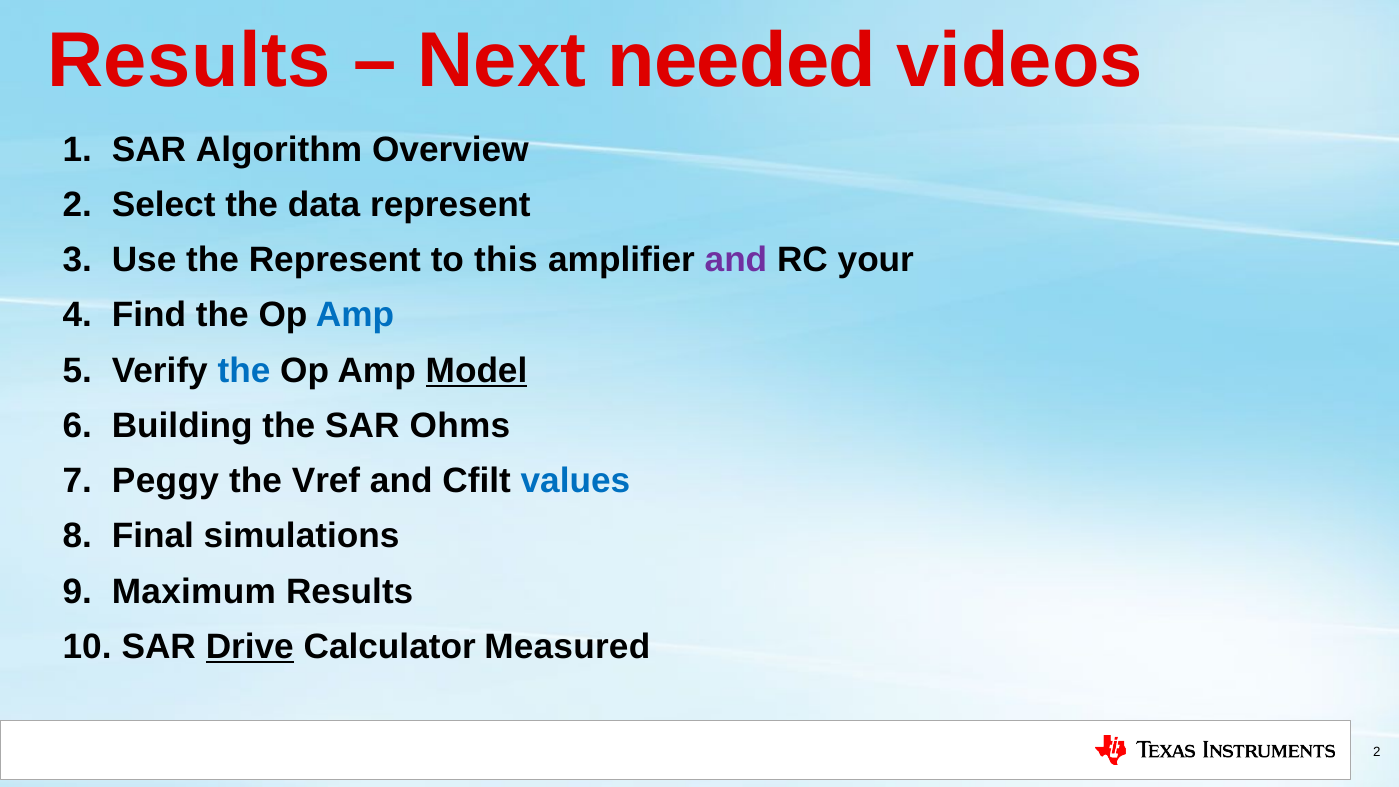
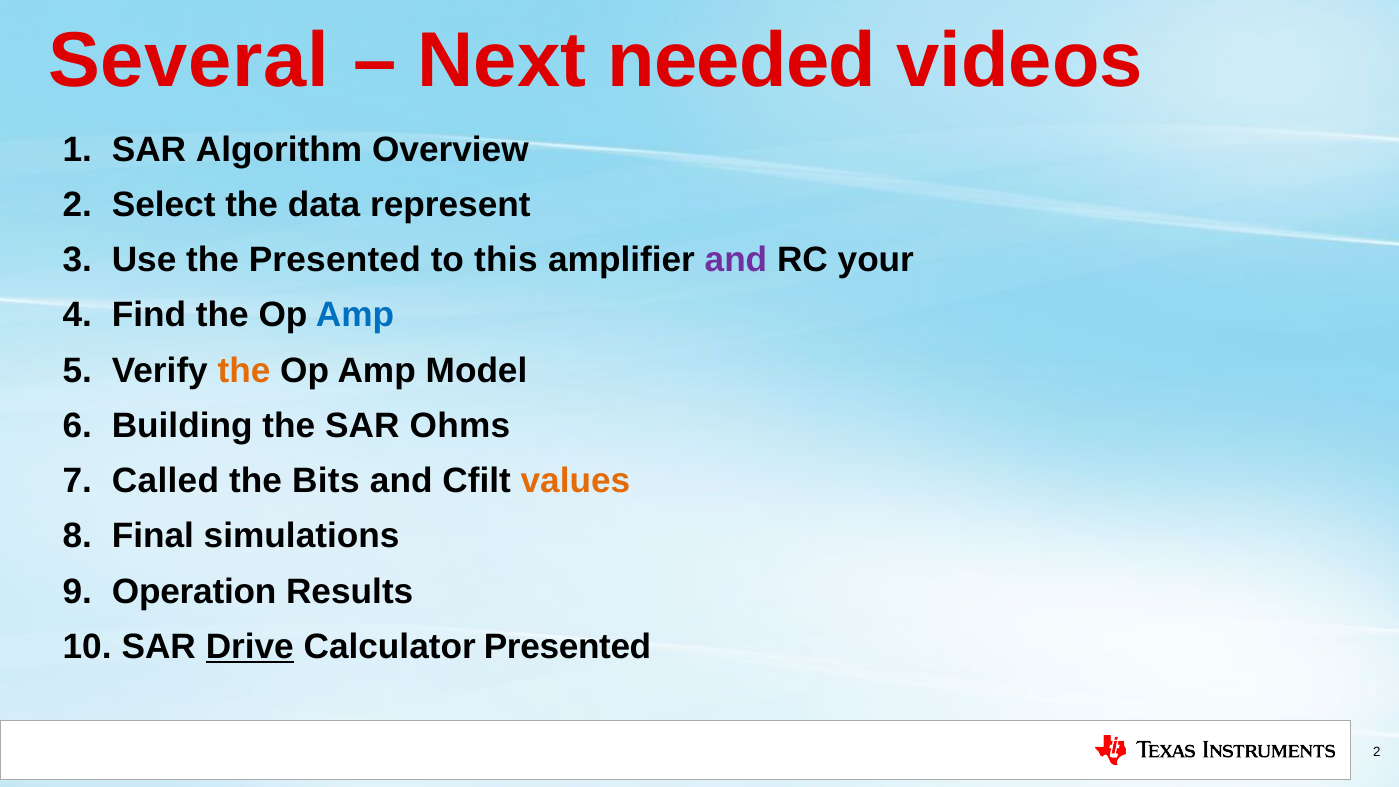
Results: Results -> Several (189, 61)
the Represent: Represent -> Presented (335, 260)
the colour: blue -> orange (244, 371)
Model underline: present -> none (477, 371)
Peggy: Peggy -> Called (165, 481)
Vref: Vref -> Bits (326, 481)
values colour: blue -> orange (575, 481)
Maximum: Maximum -> Operation (194, 591)
Calculator Measured: Measured -> Presented (568, 647)
